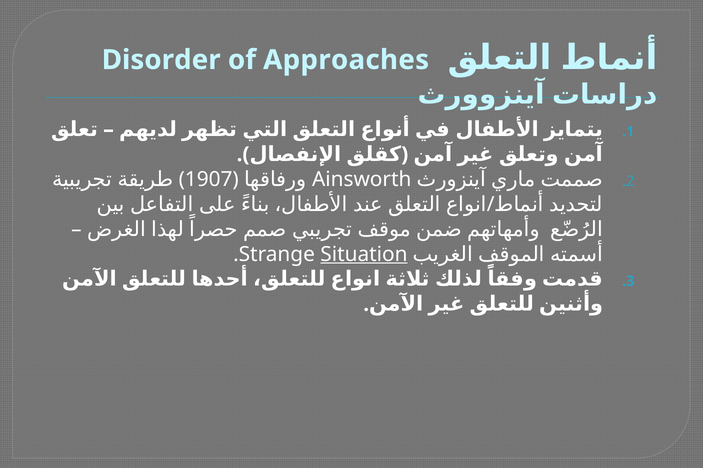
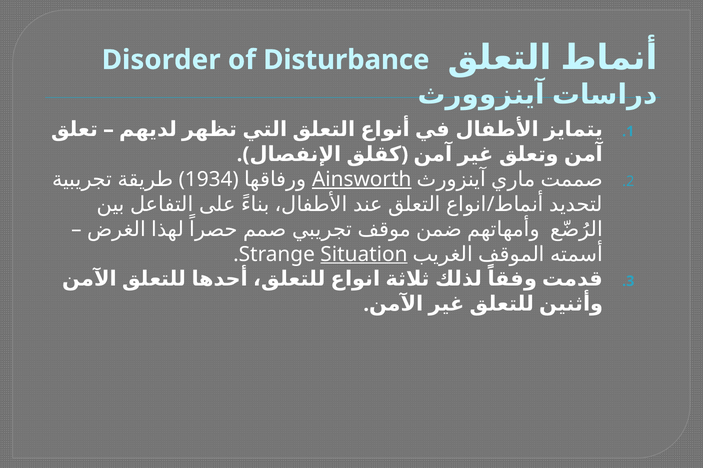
Approaches: Approaches -> Disturbance (346, 60)
1907: 1907 -> 1934 (209, 180)
Ainsworth underline: none -> present (362, 180)
